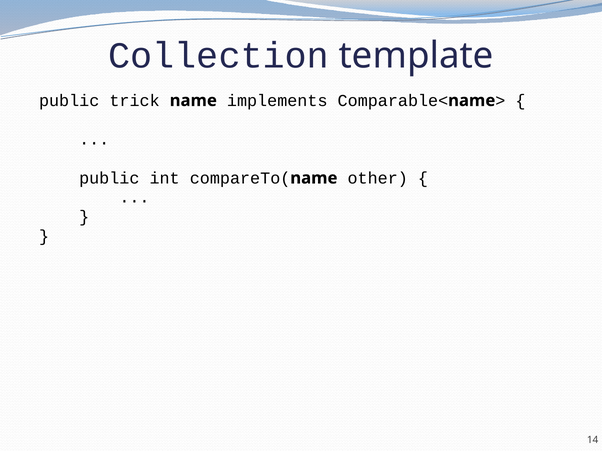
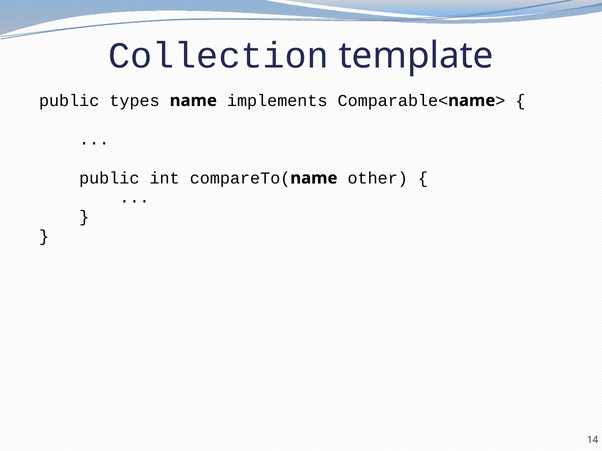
trick: trick -> types (135, 101)
